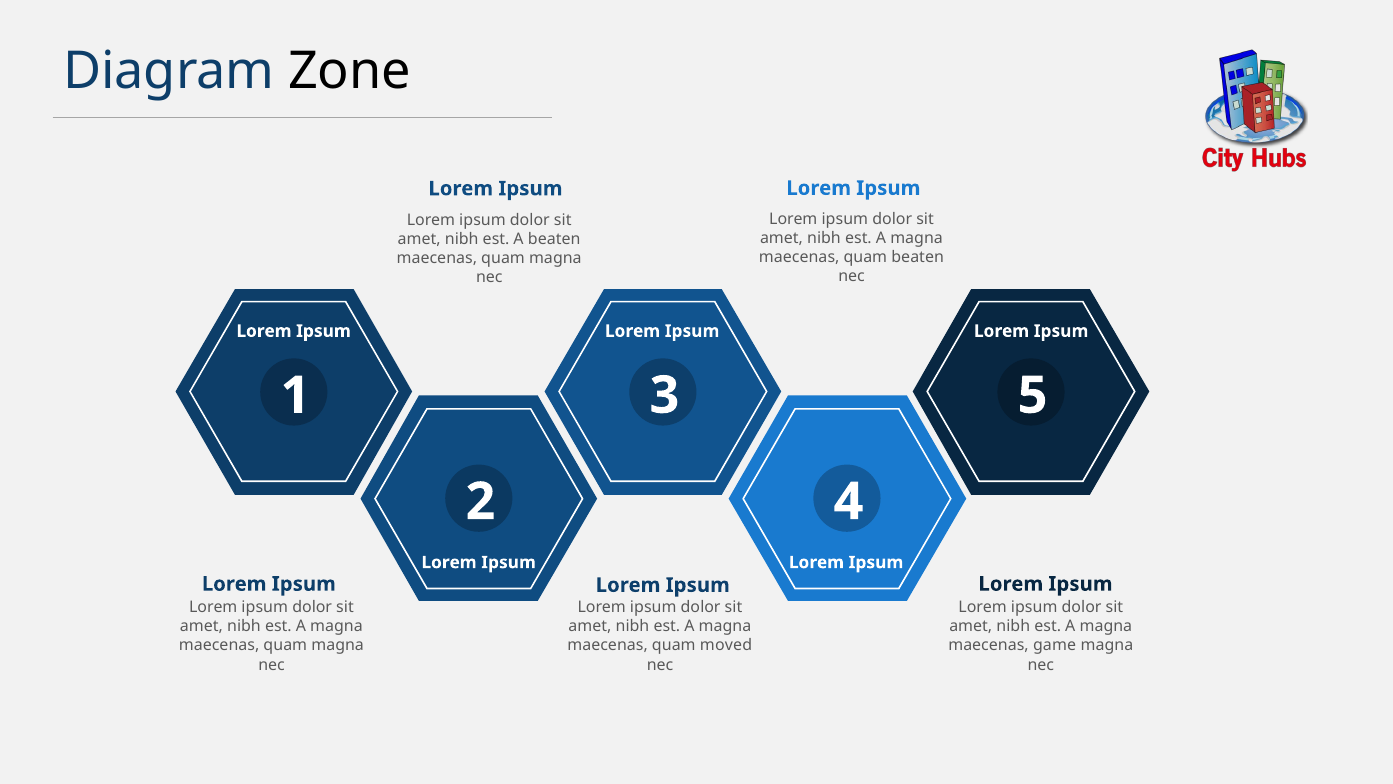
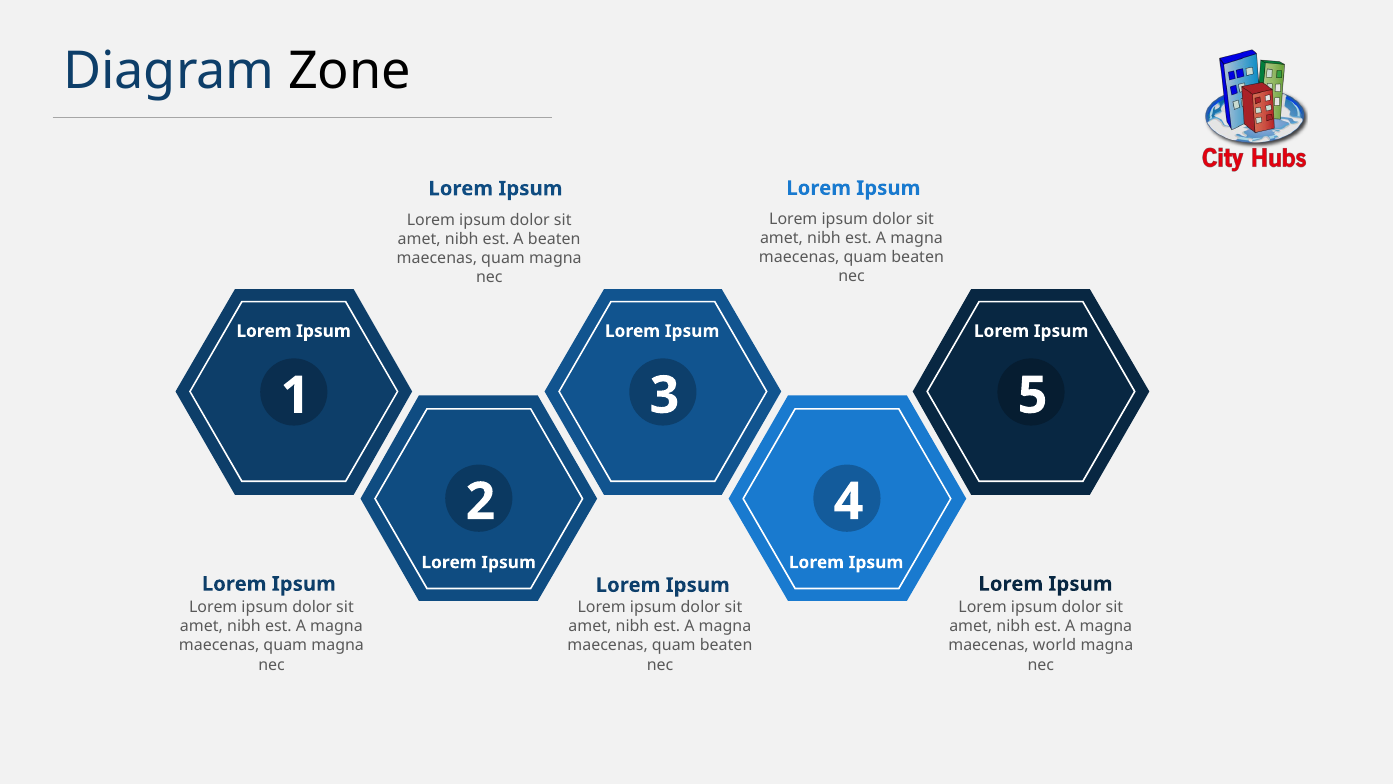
game: game -> world (1055, 645)
moved: moved -> beaten (726, 645)
